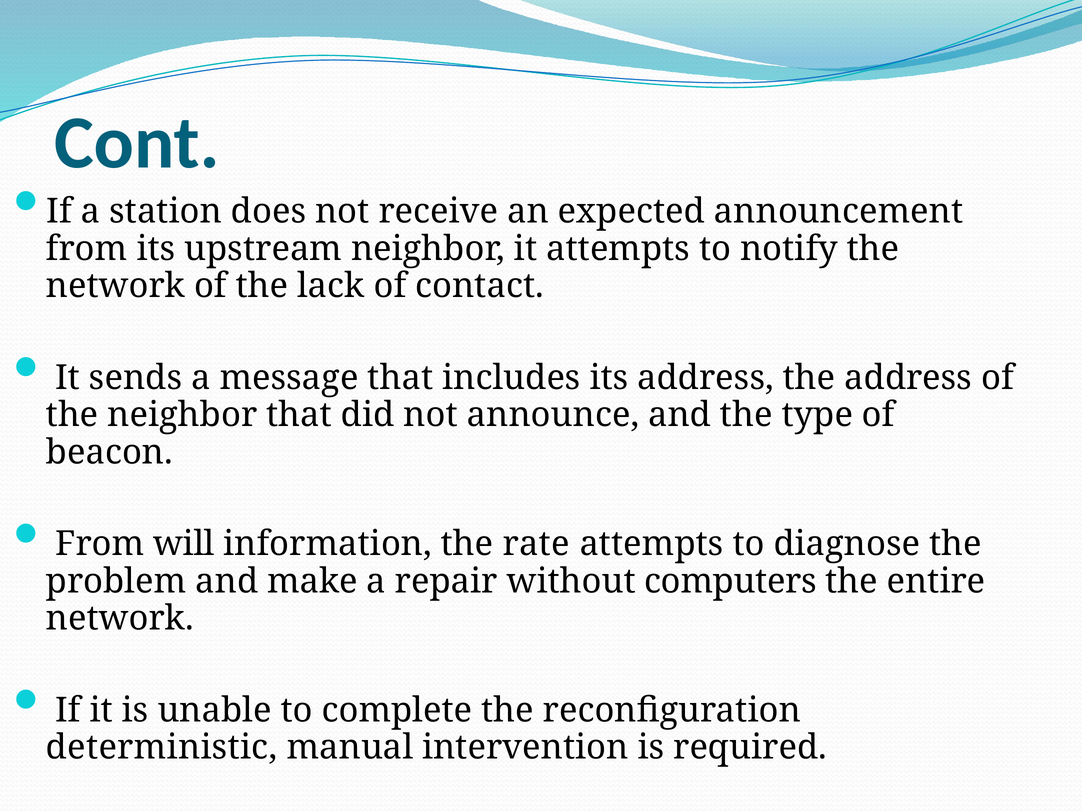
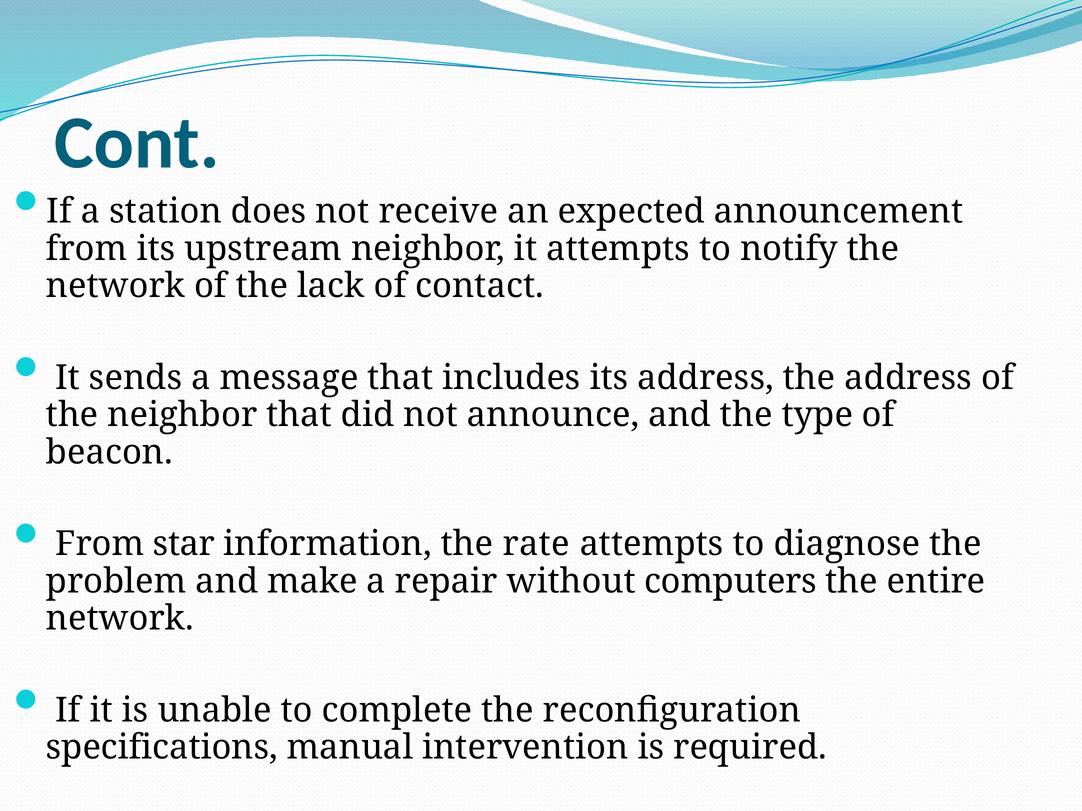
will: will -> star (184, 544)
deterministic: deterministic -> specifications (162, 748)
